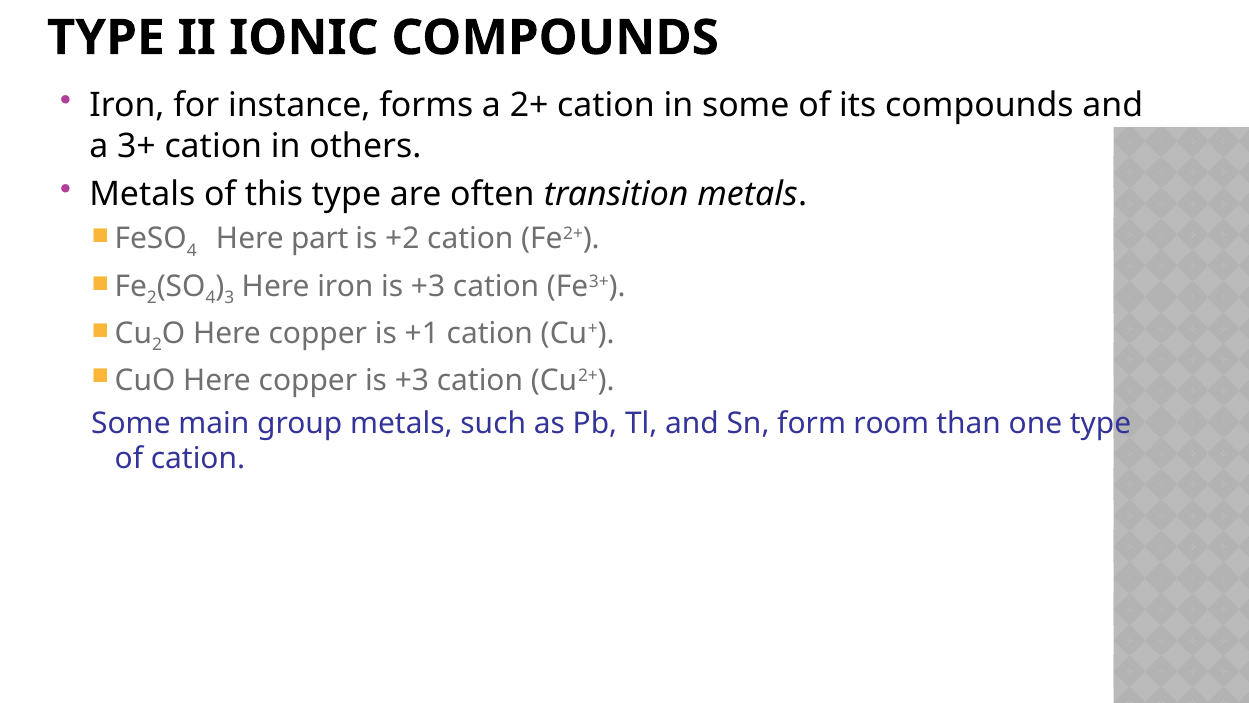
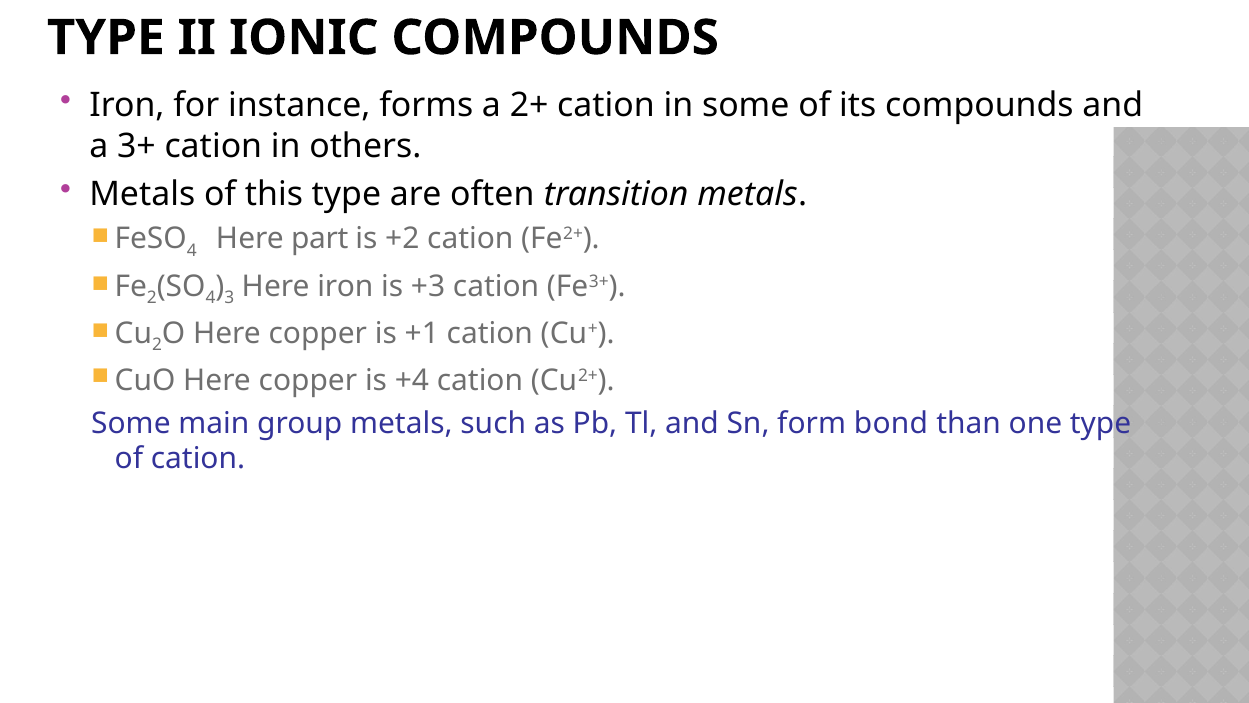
copper is +3: +3 -> +4 (412, 381)
room: room -> bond (891, 423)
